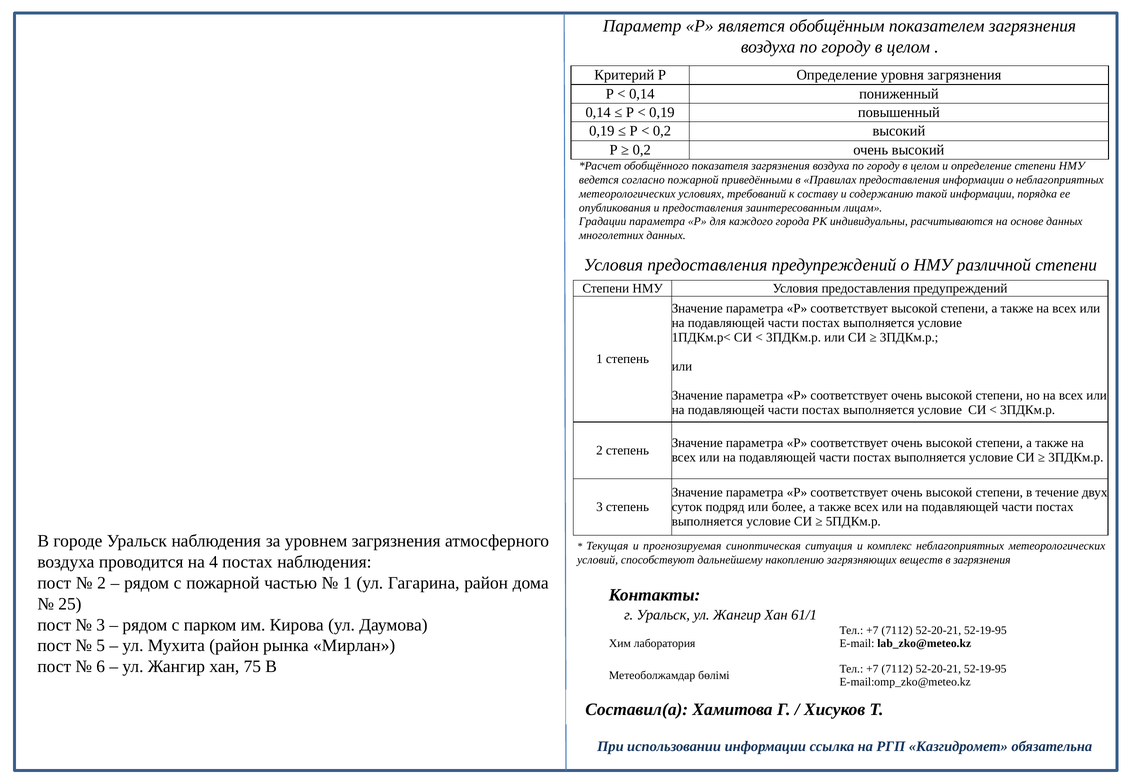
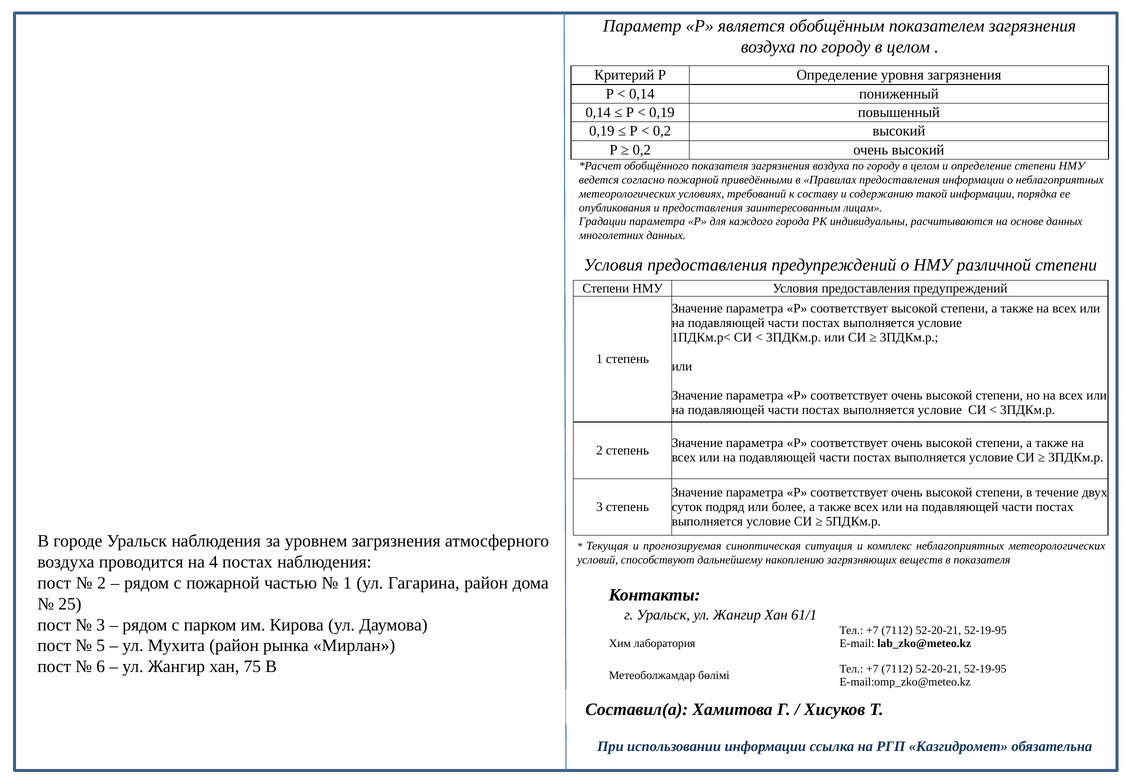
в загрязнения: загрязнения -> показателя (982, 560)
